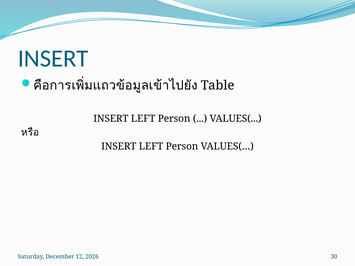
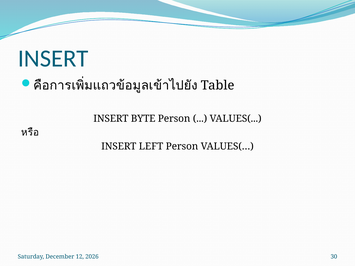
LEFT: LEFT -> BYTE (143, 119)
